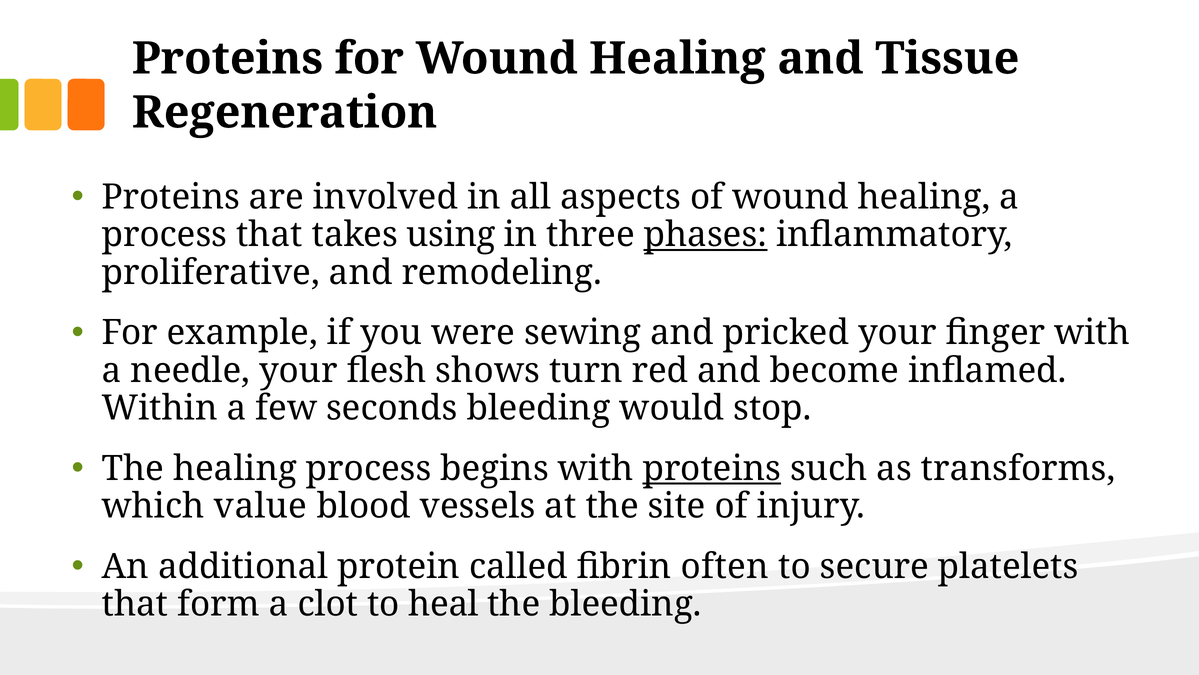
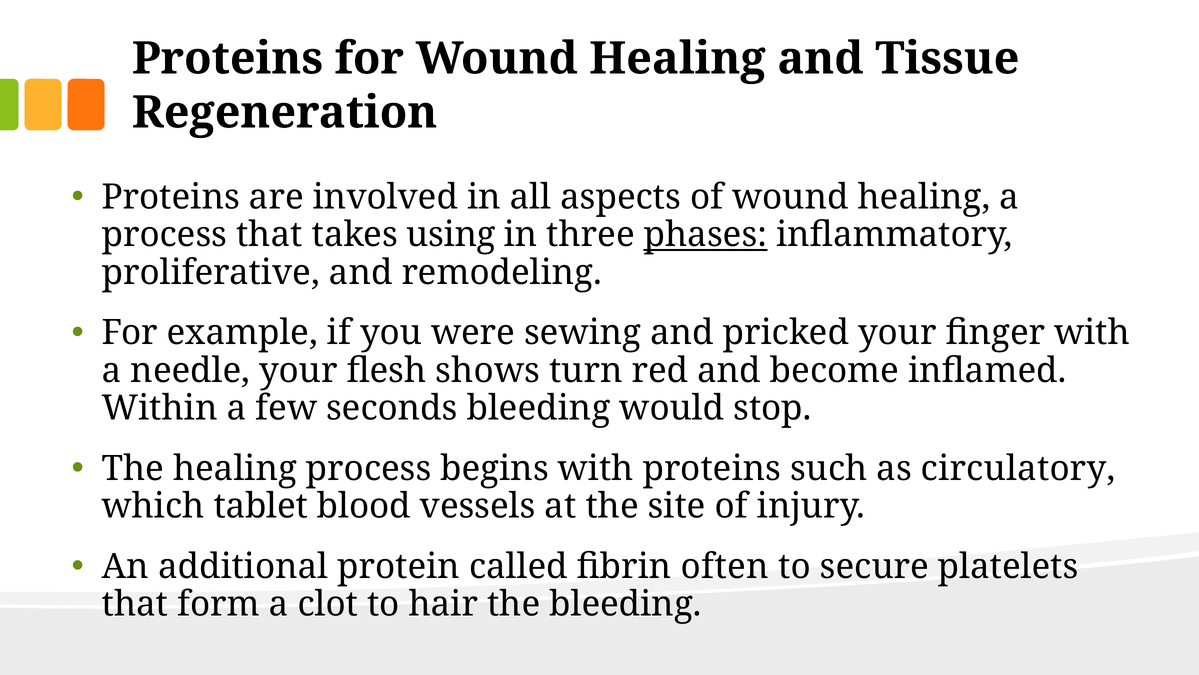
proteins underline: present -> none (712, 468)
transforms: transforms -> circulatory (1018, 468)
value: value -> tablet (261, 506)
heal: heal -> hair (443, 604)
